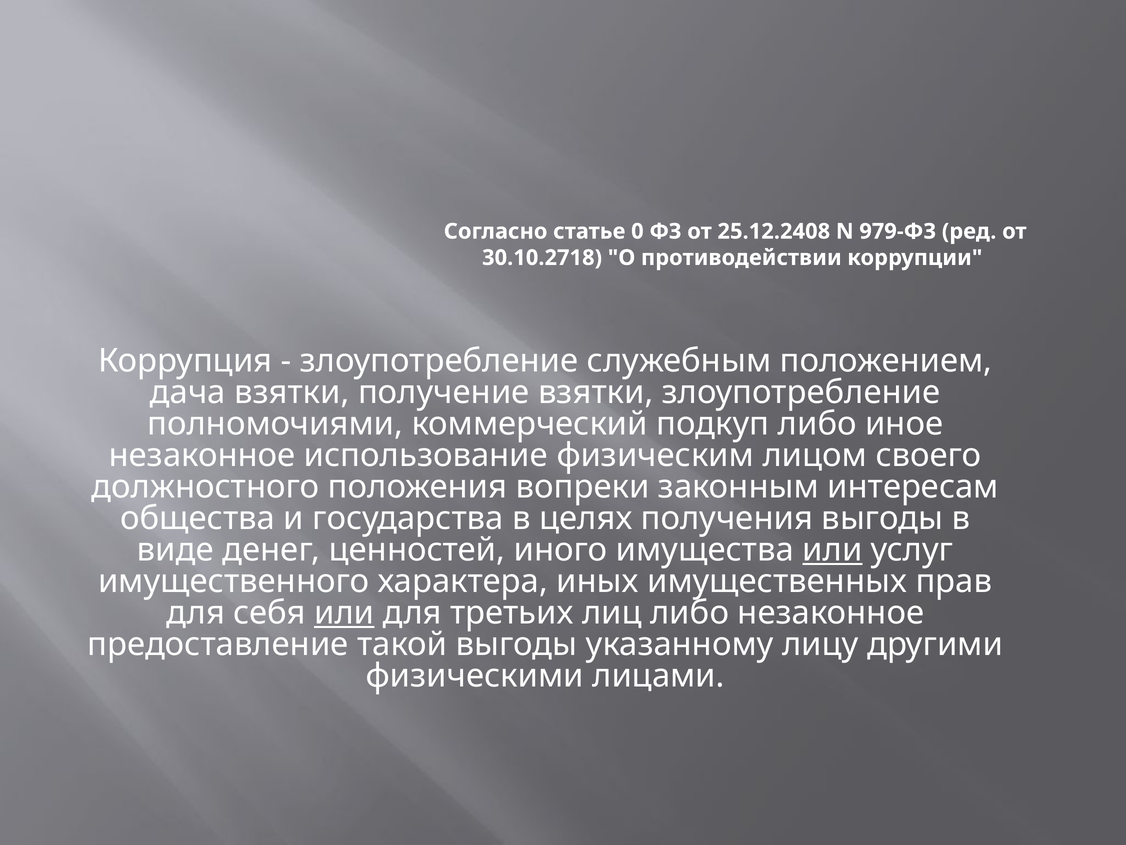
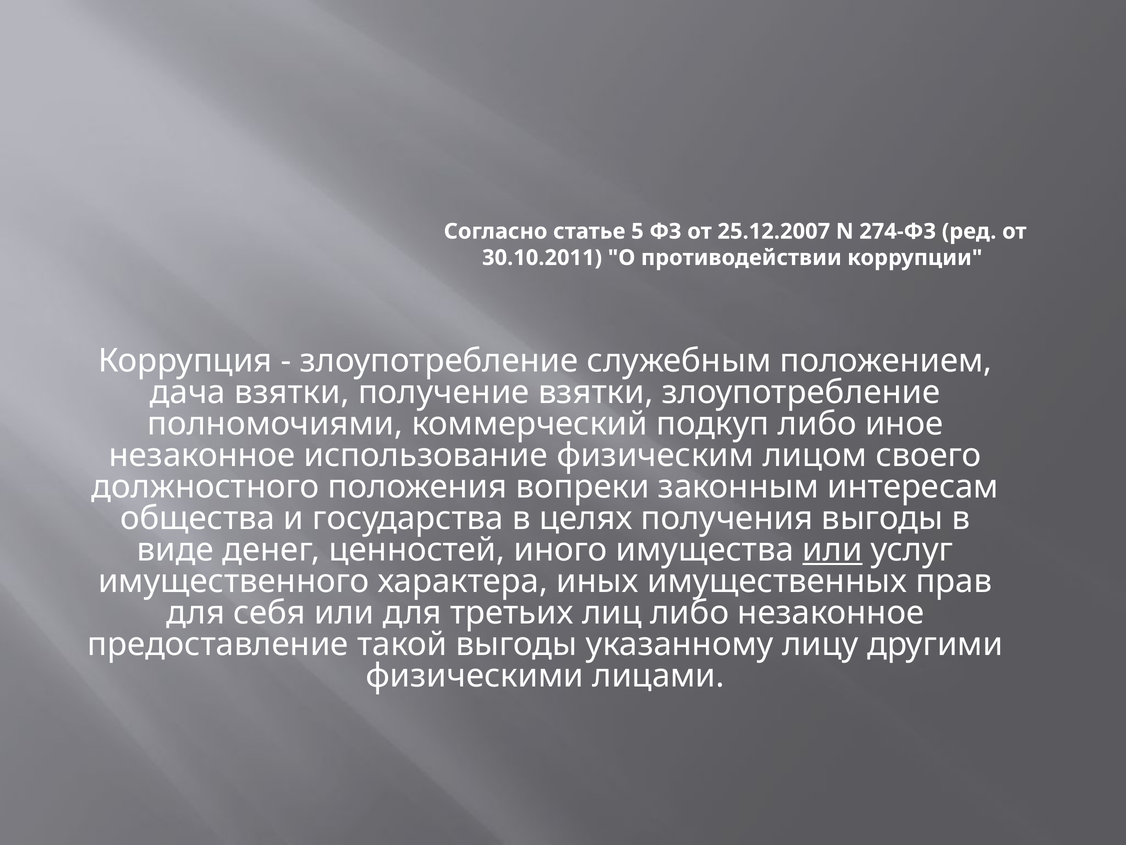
0: 0 -> 5 (637, 231)
25.12.2408: 25.12.2408 -> 25.12.2007 (774, 231)
979-ФЗ: 979-ФЗ -> 274-ФЗ (898, 231)
30.10.2718: 30.10.2718 -> 30.10.2011 (542, 258)
или underline: present -> none (344, 613)
